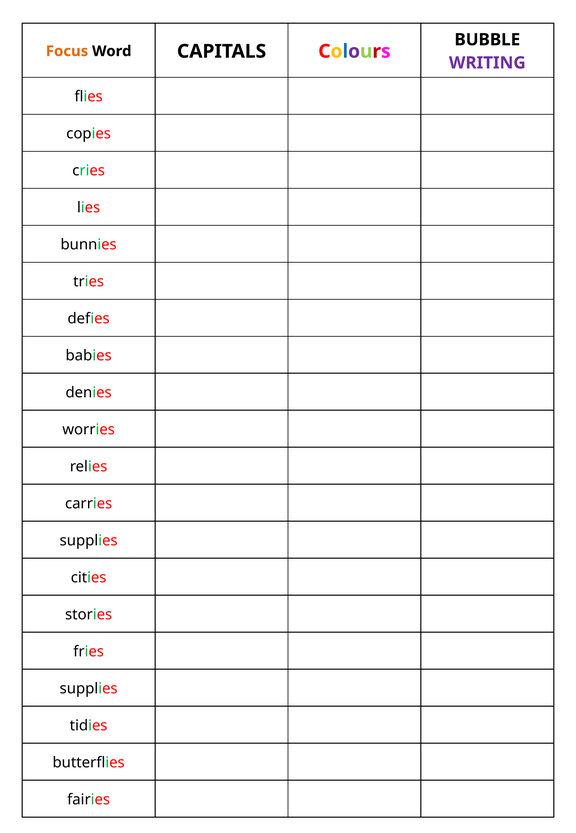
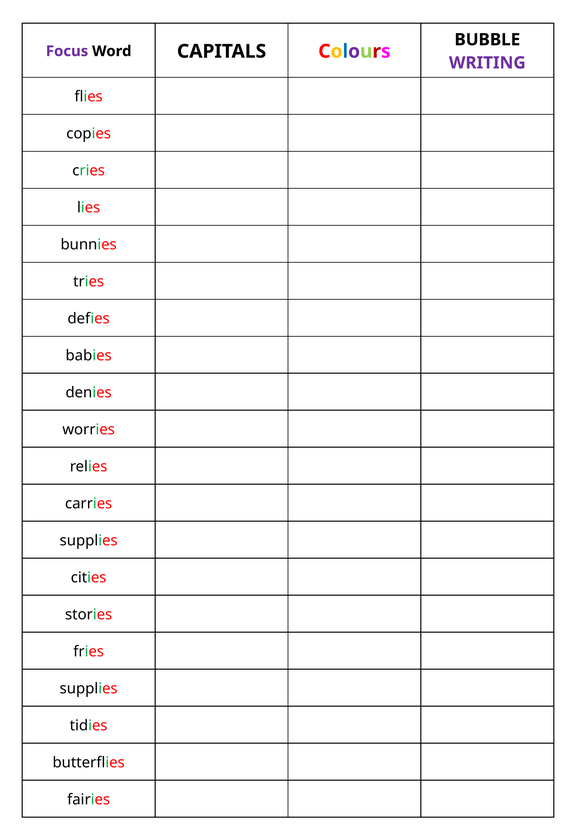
Focus colour: orange -> purple (67, 51)
